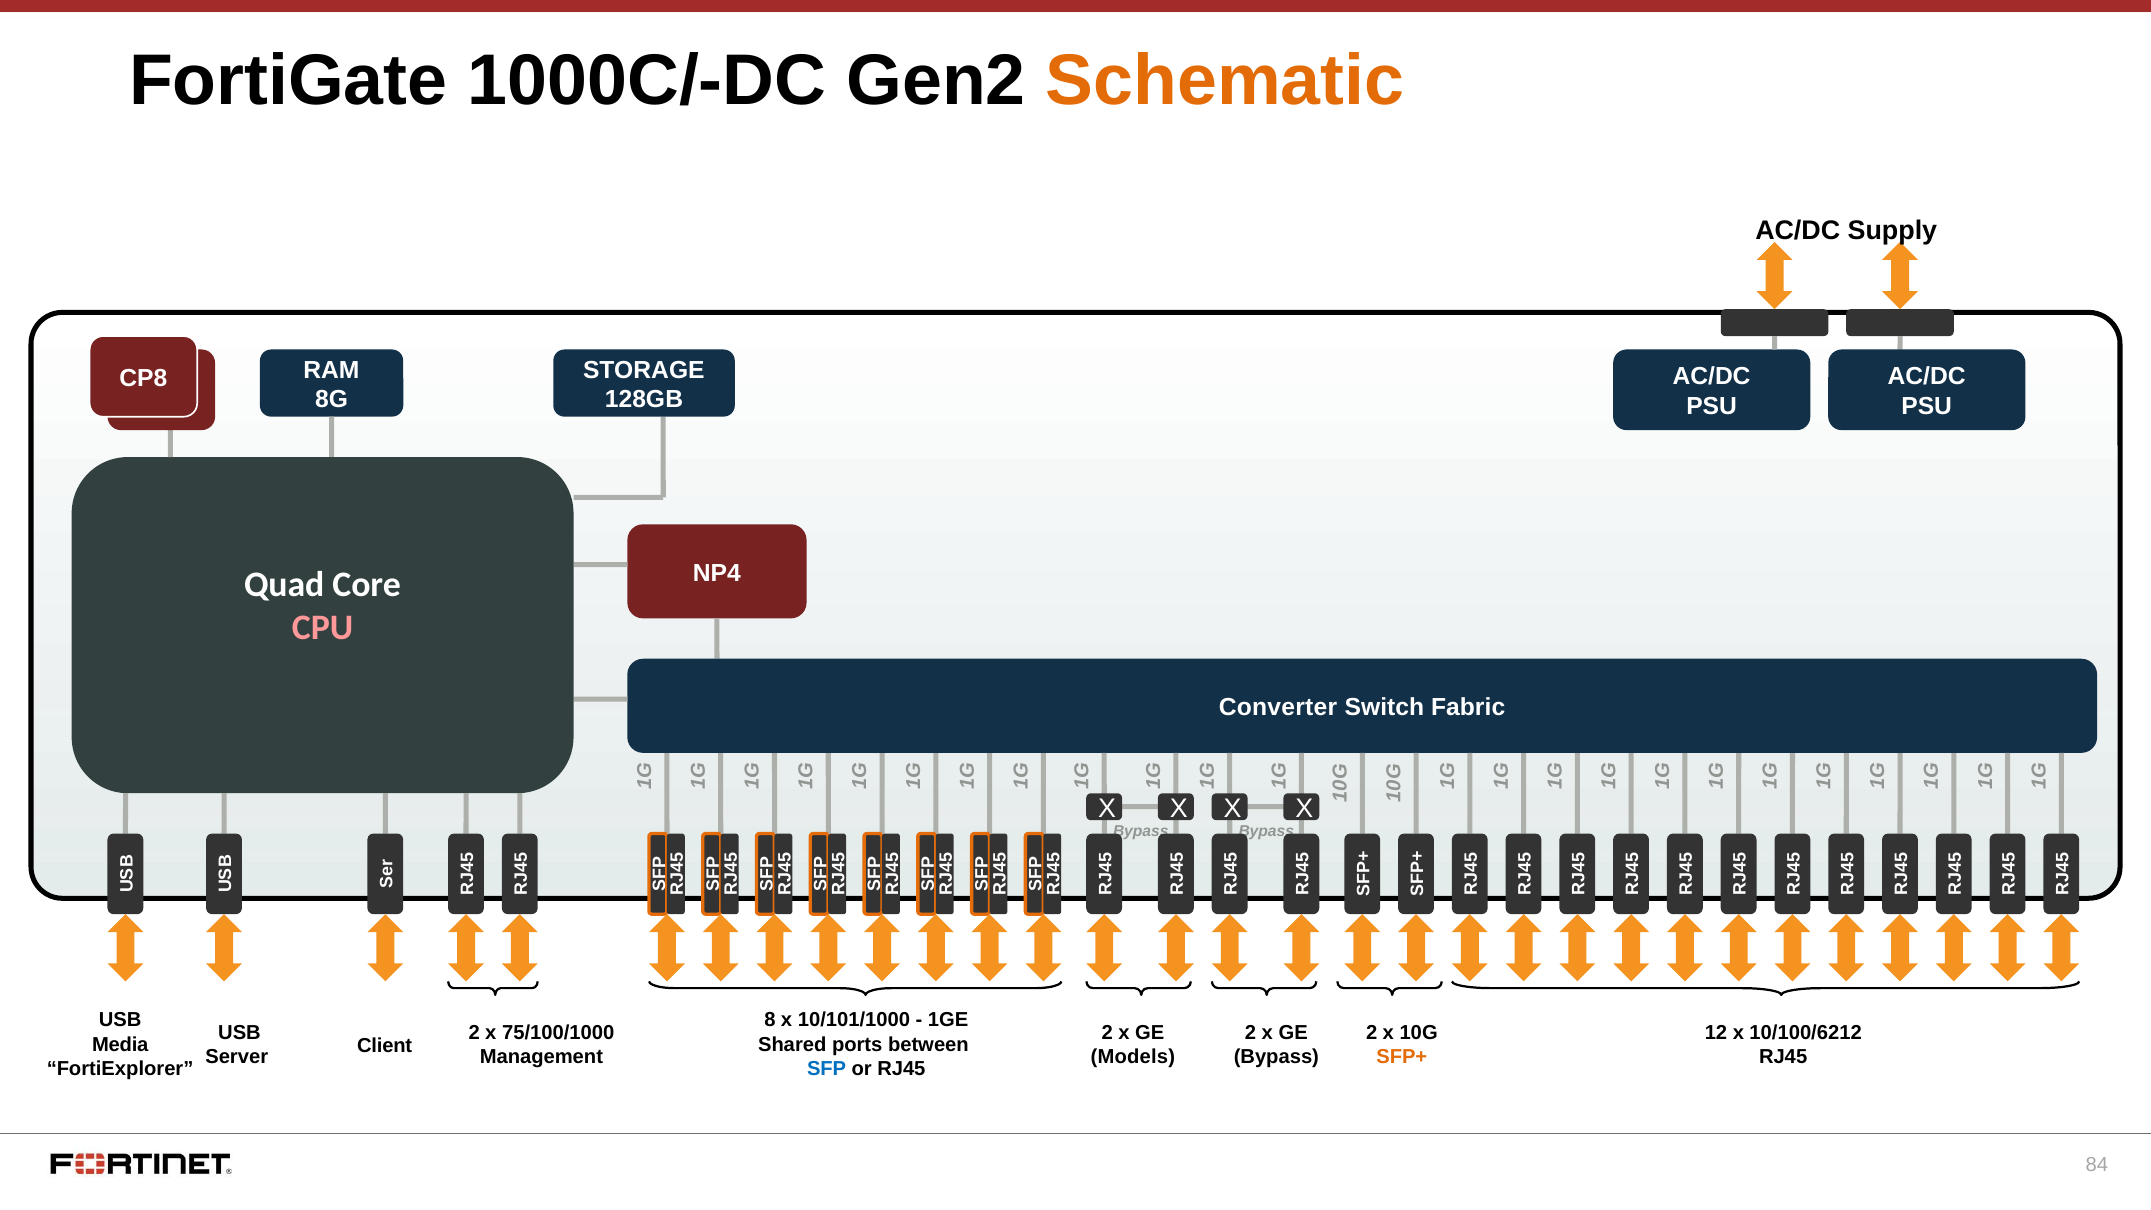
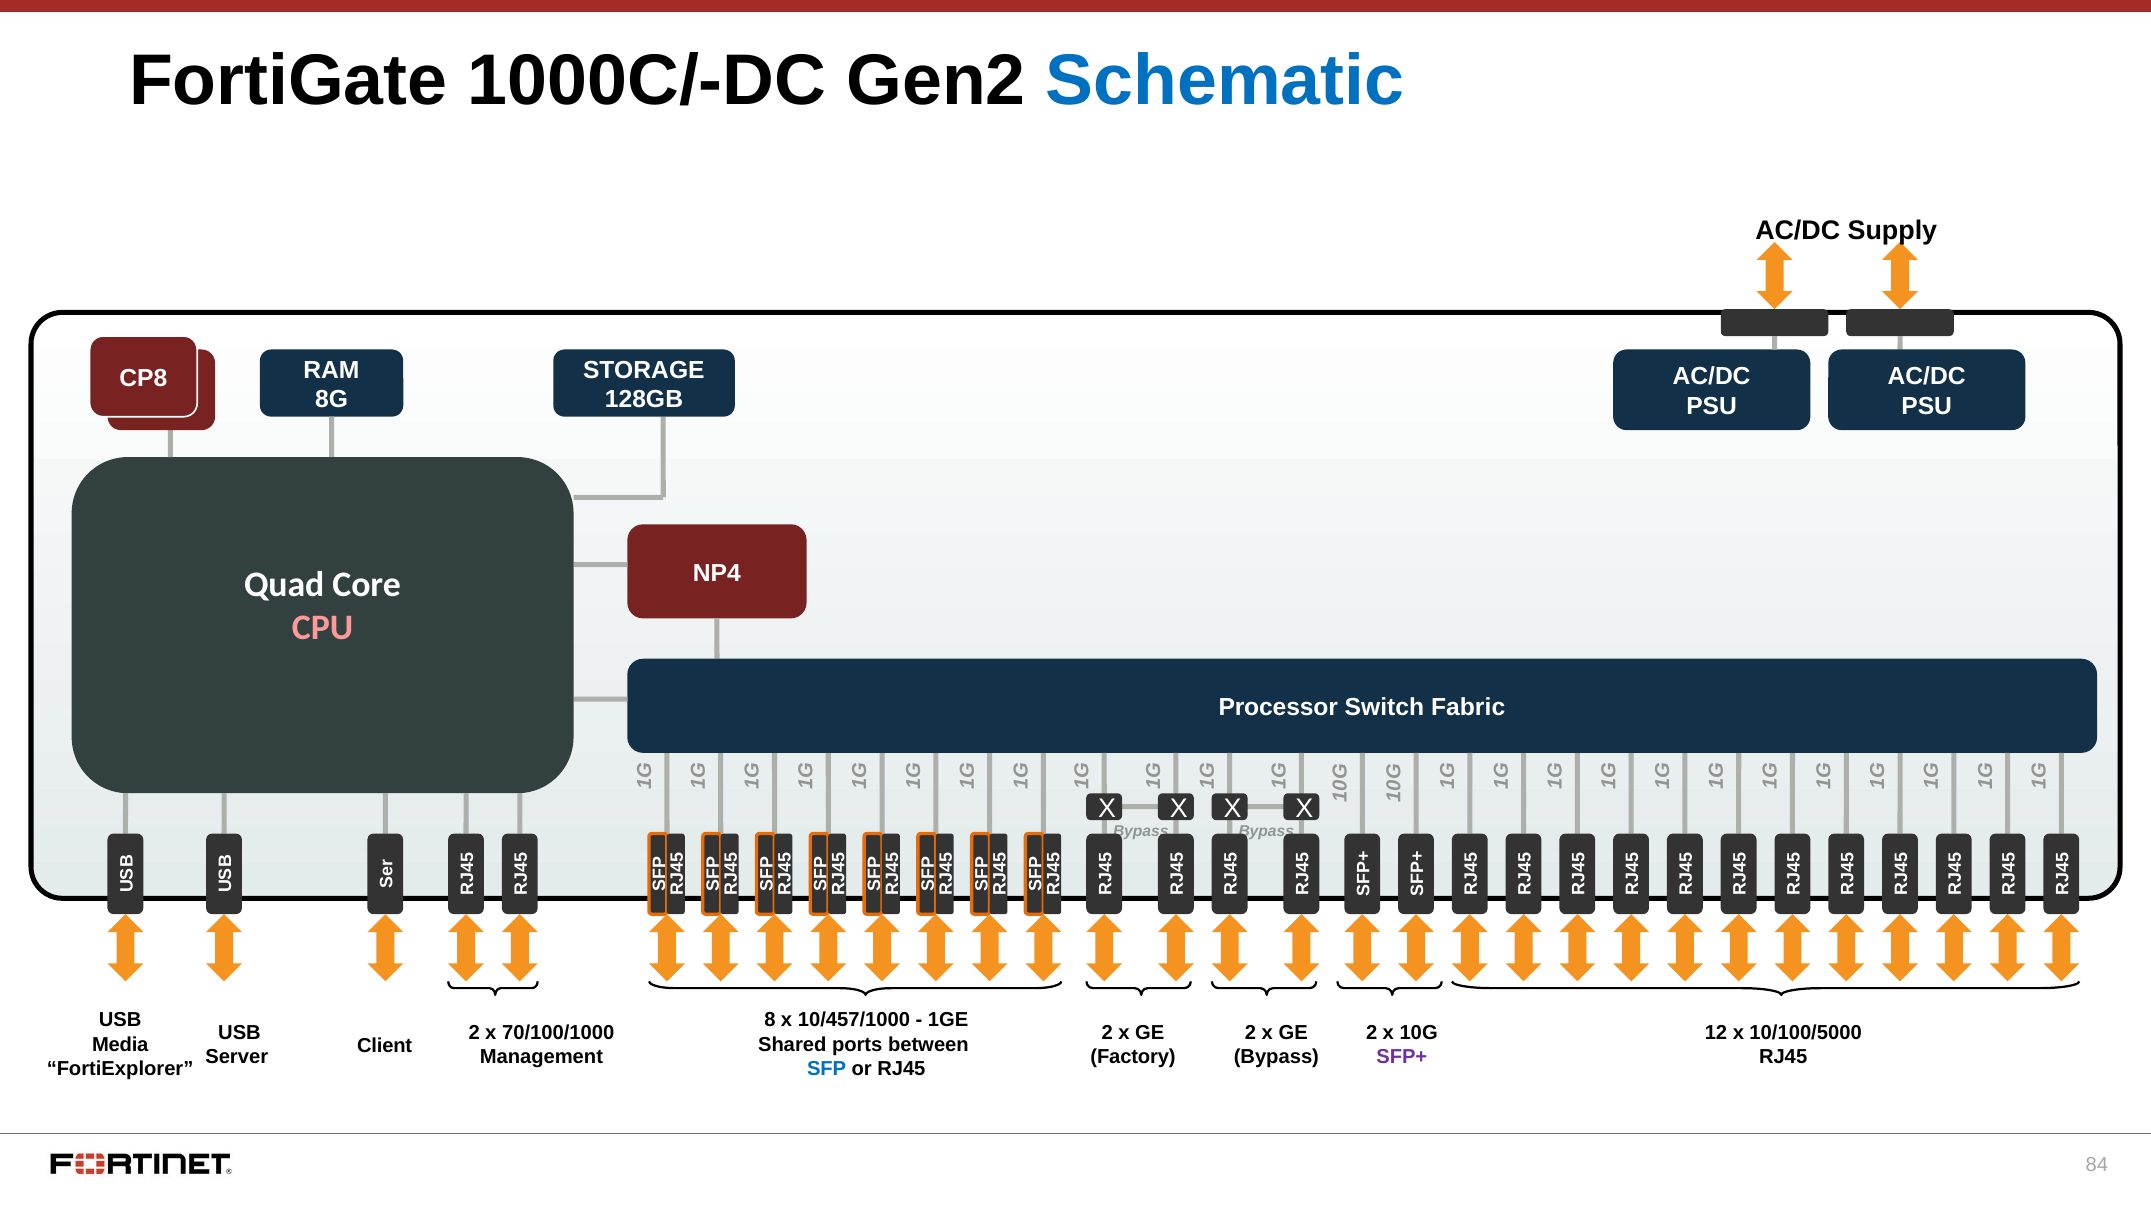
Schematic colour: orange -> blue (1225, 81)
Converter: Converter -> Processor (1278, 708)
10/101/1000: 10/101/1000 -> 10/457/1000 (854, 1020)
75/100/1000: 75/100/1000 -> 70/100/1000 (558, 1033)
10/100/6212: 10/100/6212 -> 10/100/5000 (1806, 1033)
Models: Models -> Factory (1133, 1057)
SFP+ colour: orange -> purple (1402, 1057)
